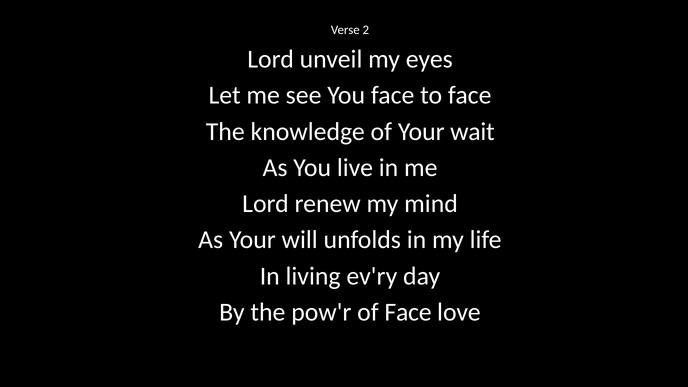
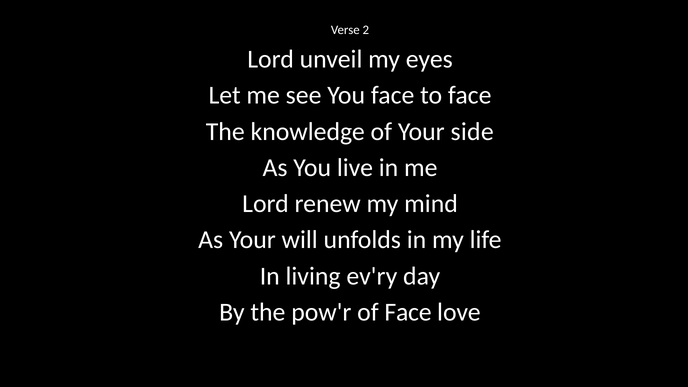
wait: wait -> side (472, 132)
